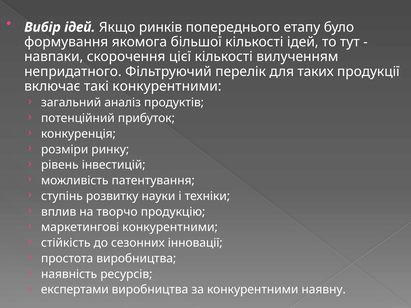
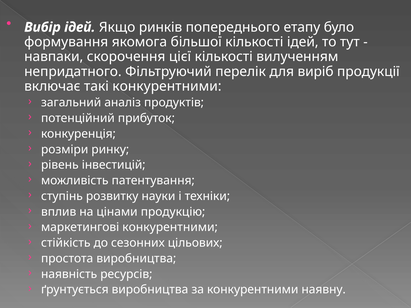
таких: таких -> виріб (316, 72)
творчо: творчо -> цінами (117, 212)
інновації: інновації -> цільових (195, 243)
експертами: експертами -> ґрунтується (75, 290)
